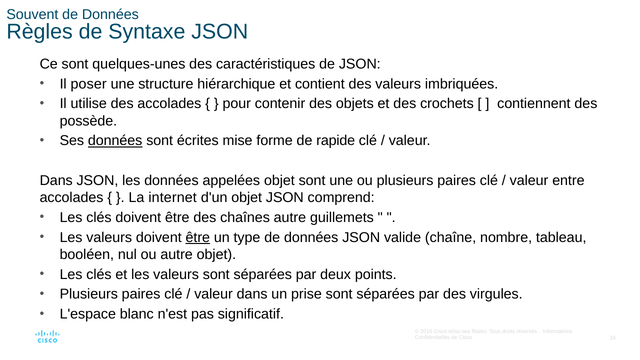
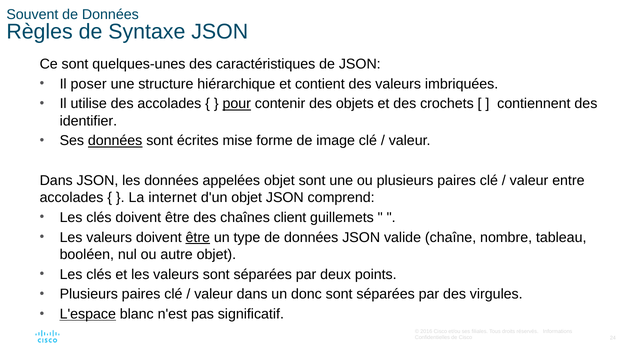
pour underline: none -> present (237, 104)
possède: possède -> identifier (88, 121)
rapide: rapide -> image (336, 141)
chaînes autre: autre -> client (290, 217)
prise: prise -> donc (306, 294)
L'espace underline: none -> present (88, 314)
